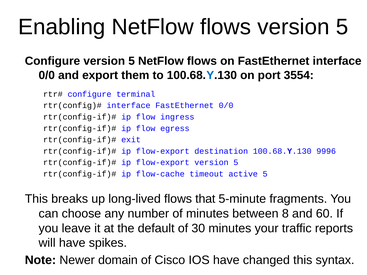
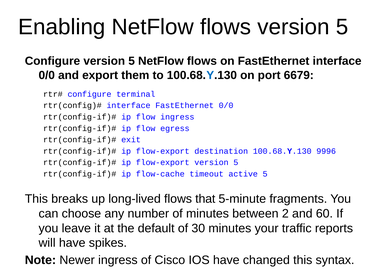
3554: 3554 -> 6679 (299, 75)
8: 8 -> 2 (285, 214)
Newer domain: domain -> ingress (118, 260)
